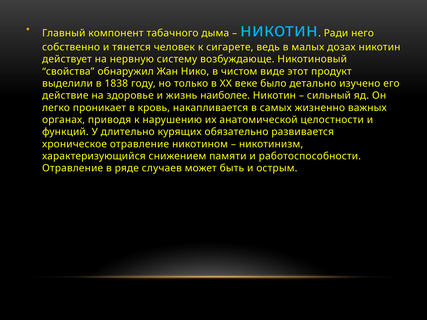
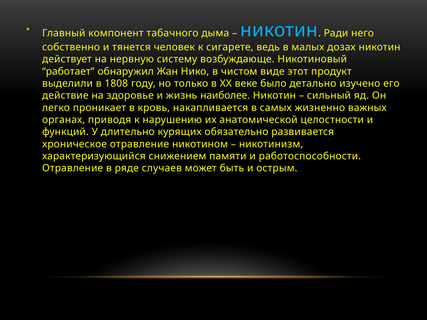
свойства: свойства -> работает (68, 71)
1838: 1838 -> 1808 (116, 84)
